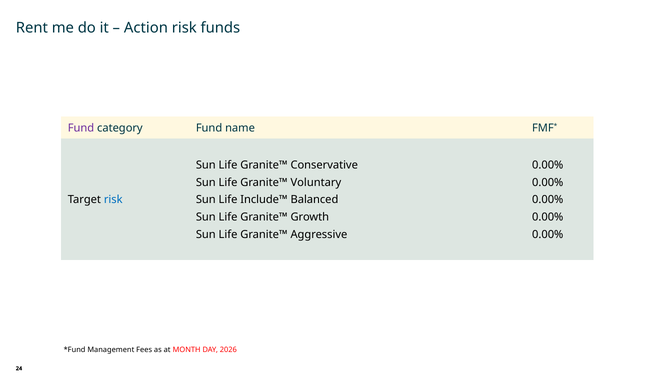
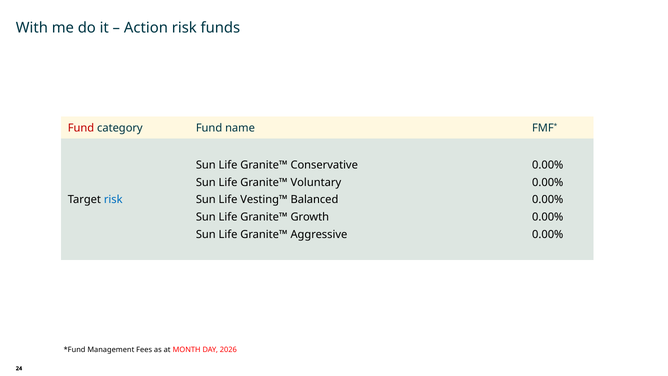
Rent: Rent -> With (32, 28)
Fund colour: purple -> red (81, 128)
Include™: Include™ -> Vesting™ (264, 200)
